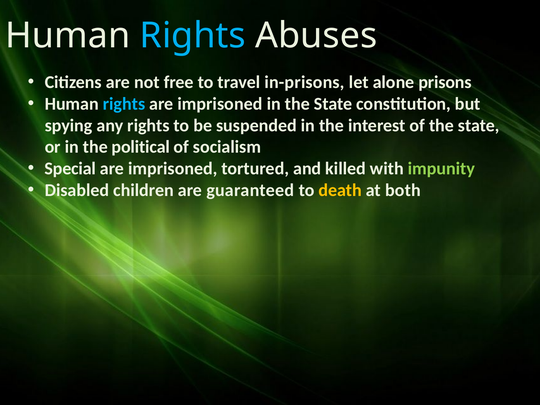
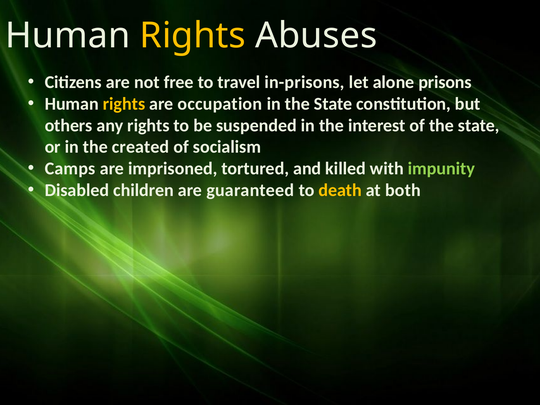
Rights colour: light blue -> yellow (193, 36)
rights colour: light blue -> yellow (124, 104)
imprisoned: imprisoned -> occupation (220, 104)
spying: spying -> others (69, 125)
political: political -> created (141, 147)
Special: Special -> Camps (70, 169)
